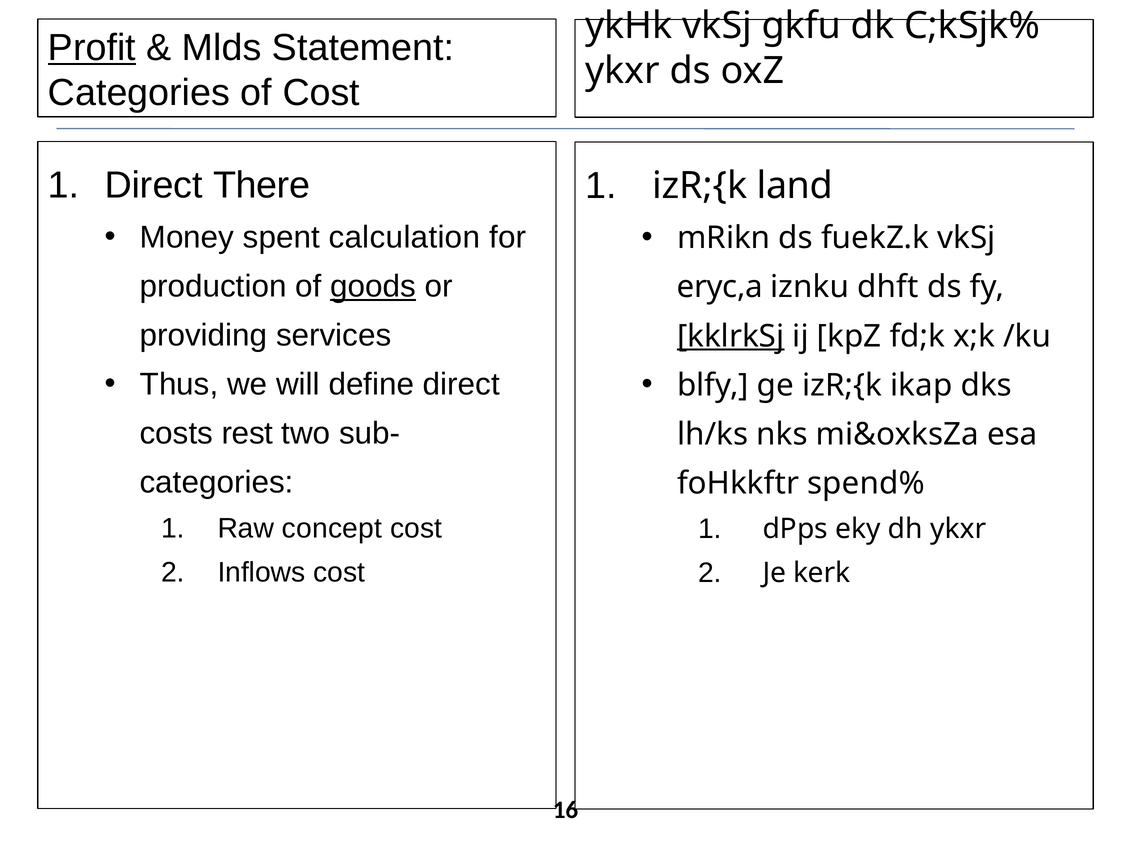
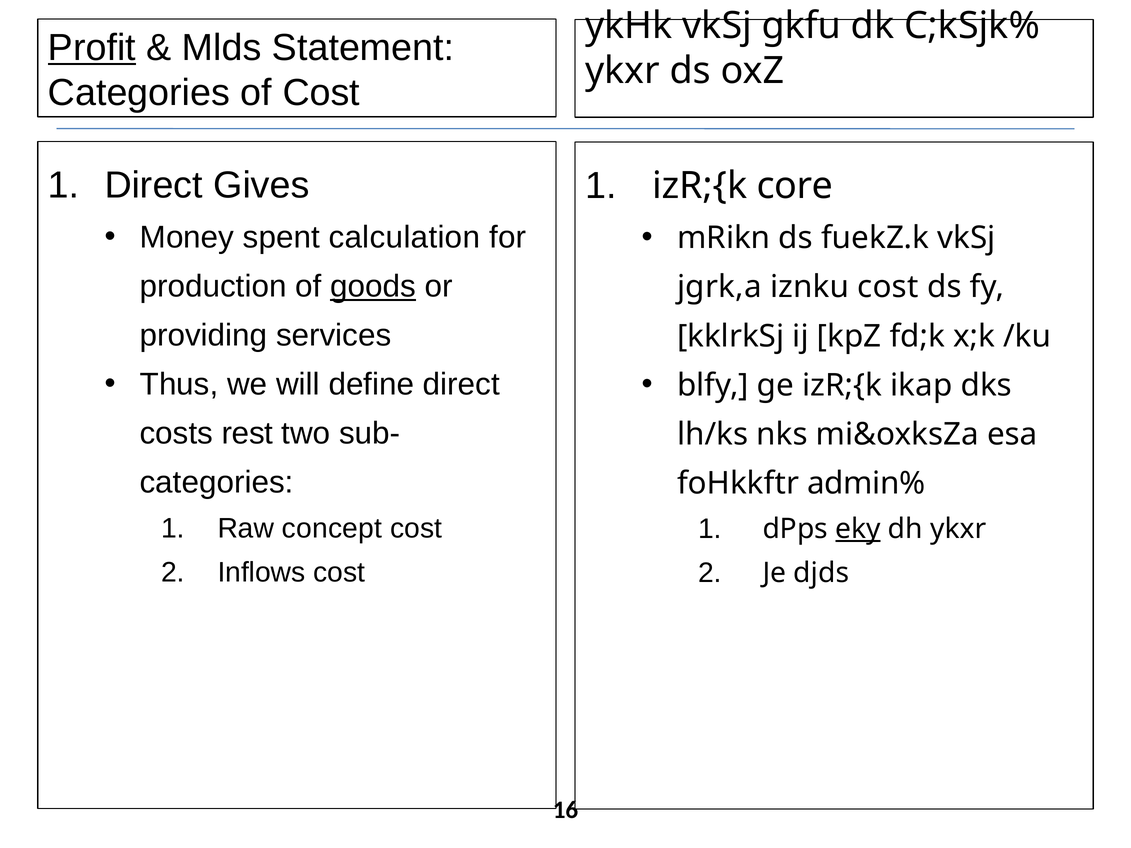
There: There -> Gives (261, 185)
land: land -> core (795, 186)
eryc,a: eryc,a -> jgrk,a (719, 287)
iznku dhft: dhft -> cost (888, 287)
kklrkSj underline: present -> none (731, 336)
spend%: spend% -> admin% (866, 483)
eky underline: none -> present (858, 529)
kerk: kerk -> djds (821, 573)
